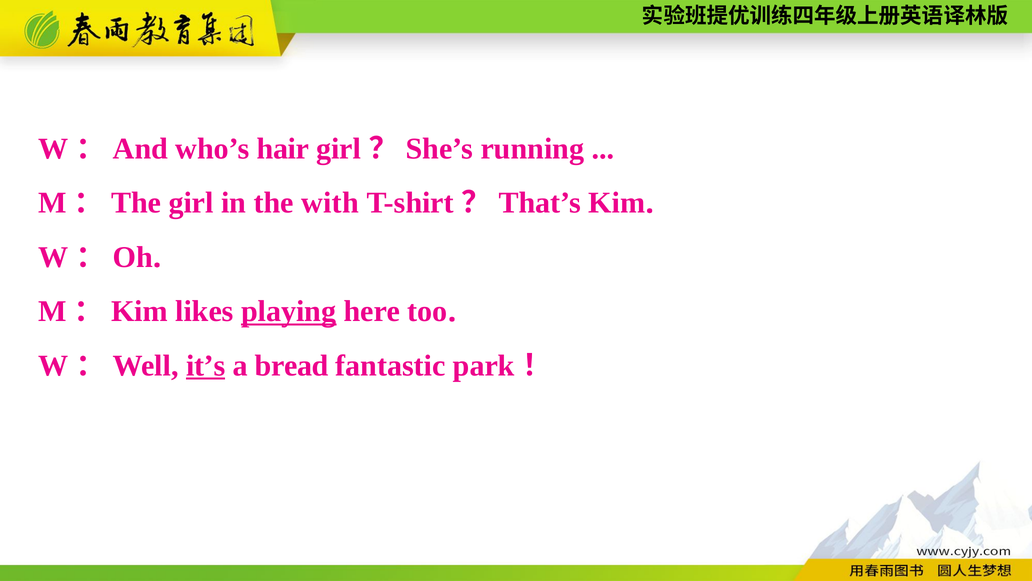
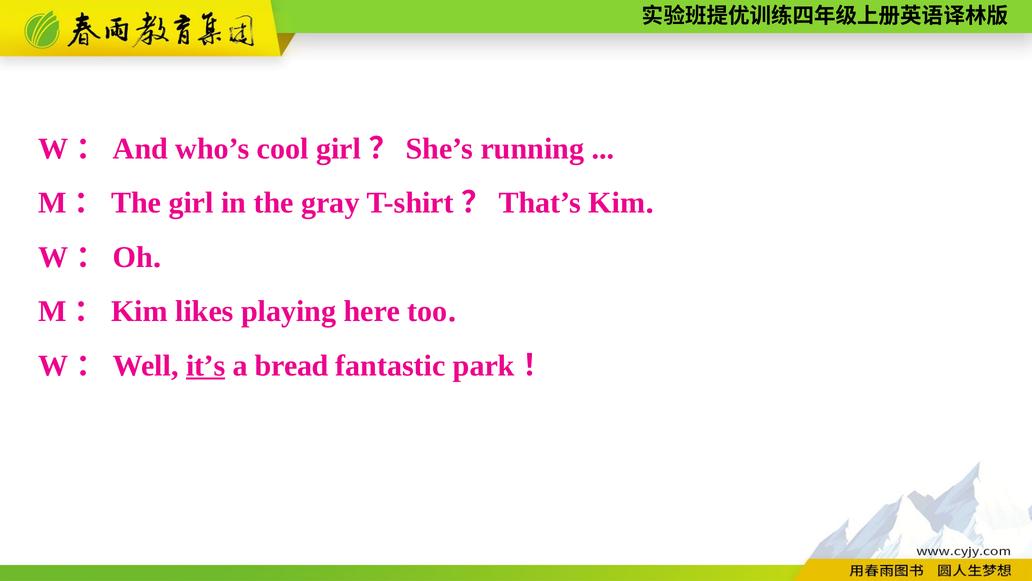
hair: hair -> cool (283, 149)
with: with -> gray (330, 203)
playing underline: present -> none (289, 311)
